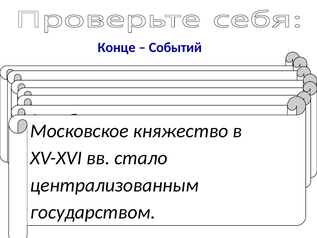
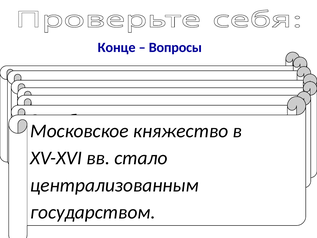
Событий: Событий -> Вопросы (175, 48)
